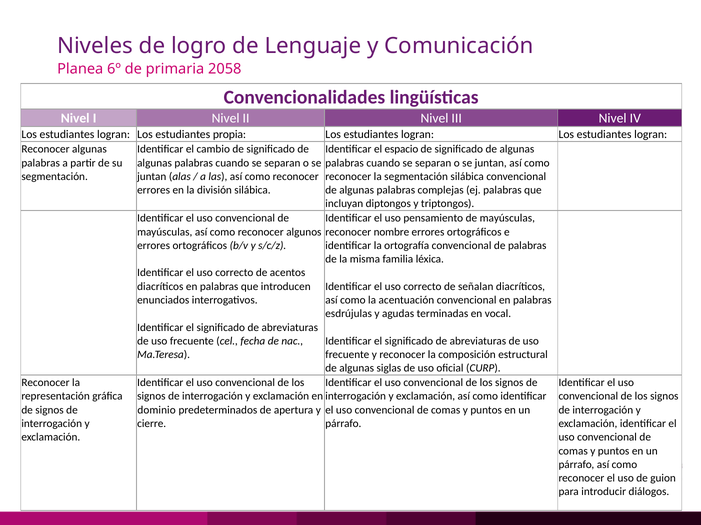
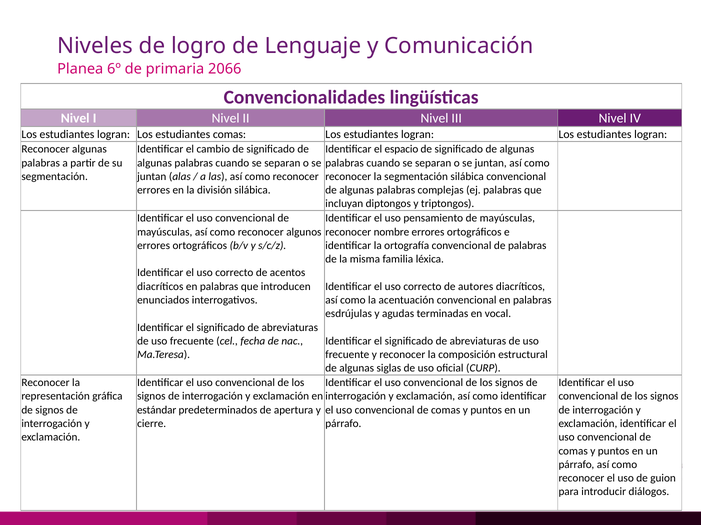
2058: 2058 -> 2066 (225, 69)
estudiantes propia: propia -> comas (229, 135)
señalan: señalan -> autores (476, 287)
dominio: dominio -> estándar (157, 410)
